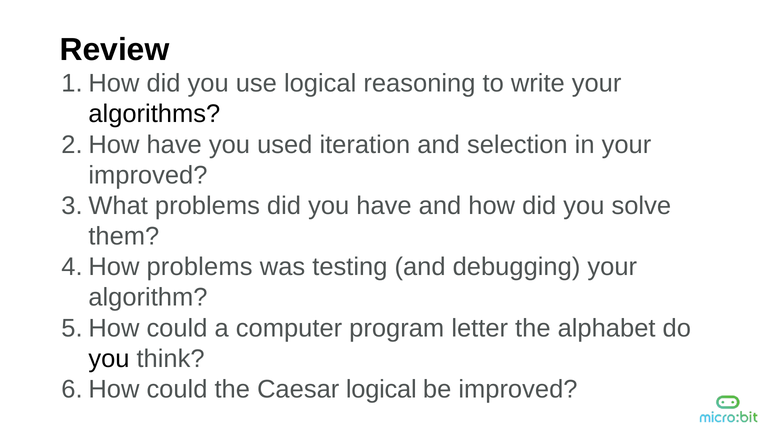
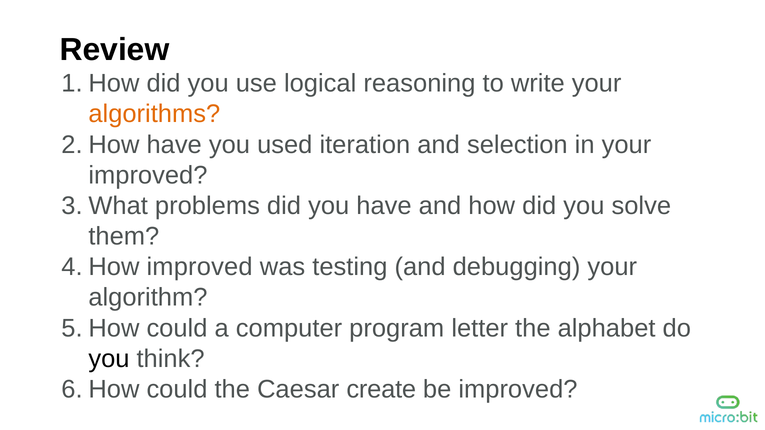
algorithms colour: black -> orange (154, 114)
problems: problems -> improved (200, 267)
Caesar logical: logical -> create (381, 390)
